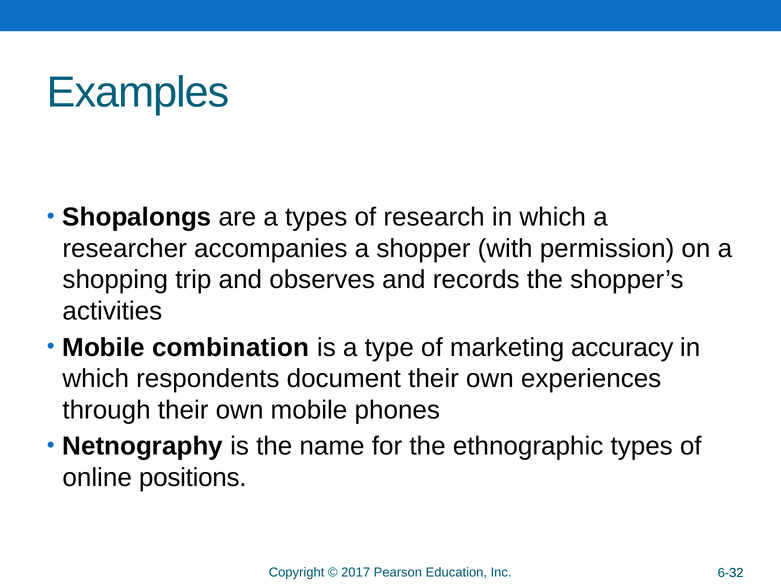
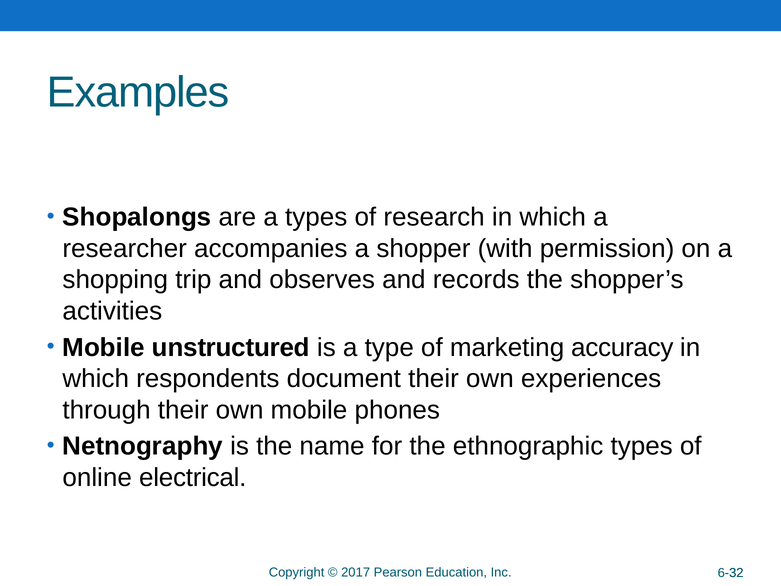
combination: combination -> unstructured (231, 347)
positions: positions -> electrical (193, 477)
